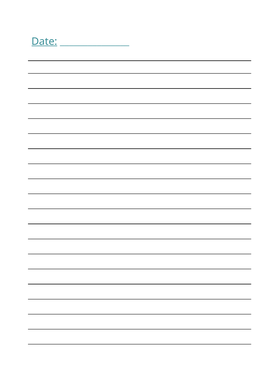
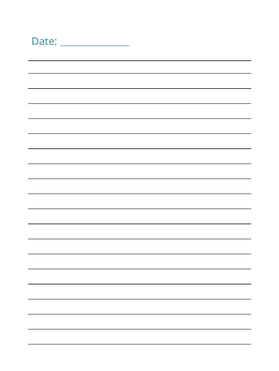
Date underline: present -> none (44, 42)
